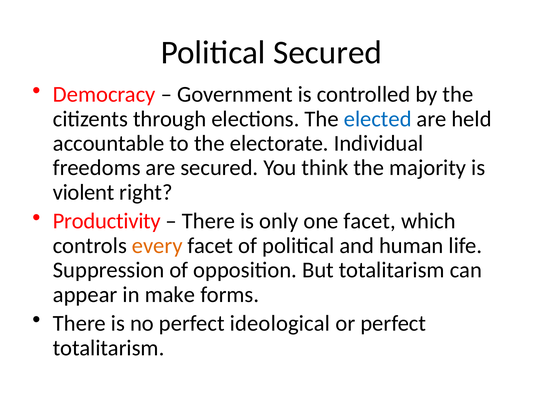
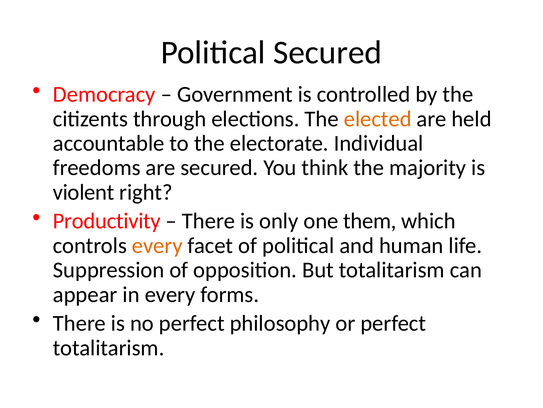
elected colour: blue -> orange (378, 119)
one facet: facet -> them (370, 221)
in make: make -> every (170, 294)
ideological: ideological -> philosophy (280, 323)
